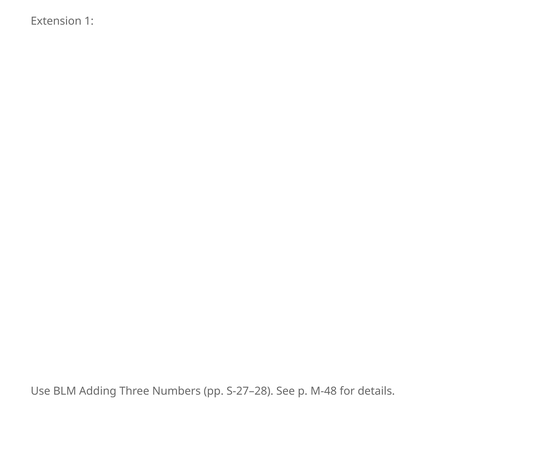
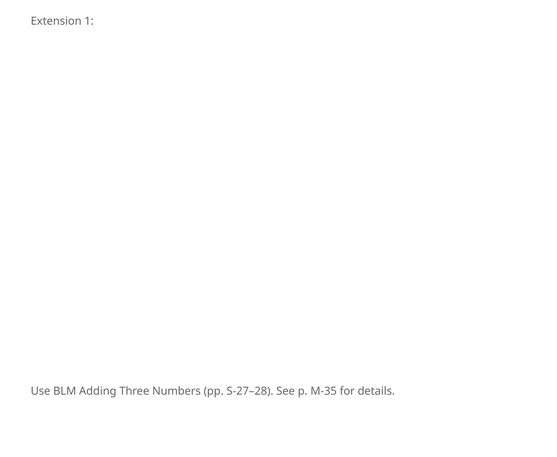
M-48: M-48 -> M-35 (324, 391)
